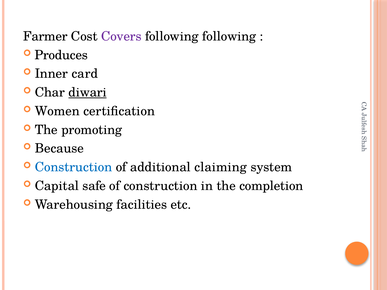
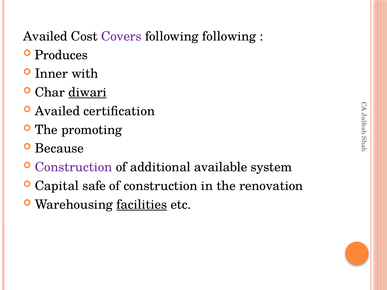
Farmer: Farmer -> Availed (45, 36)
card: card -> with (85, 74)
Women: Women -> Availed (57, 111)
Construction colour: blue -> purple (73, 167)
claiming: claiming -> available (221, 167)
completion: completion -> renovation (271, 186)
facilities underline: none -> present (142, 205)
